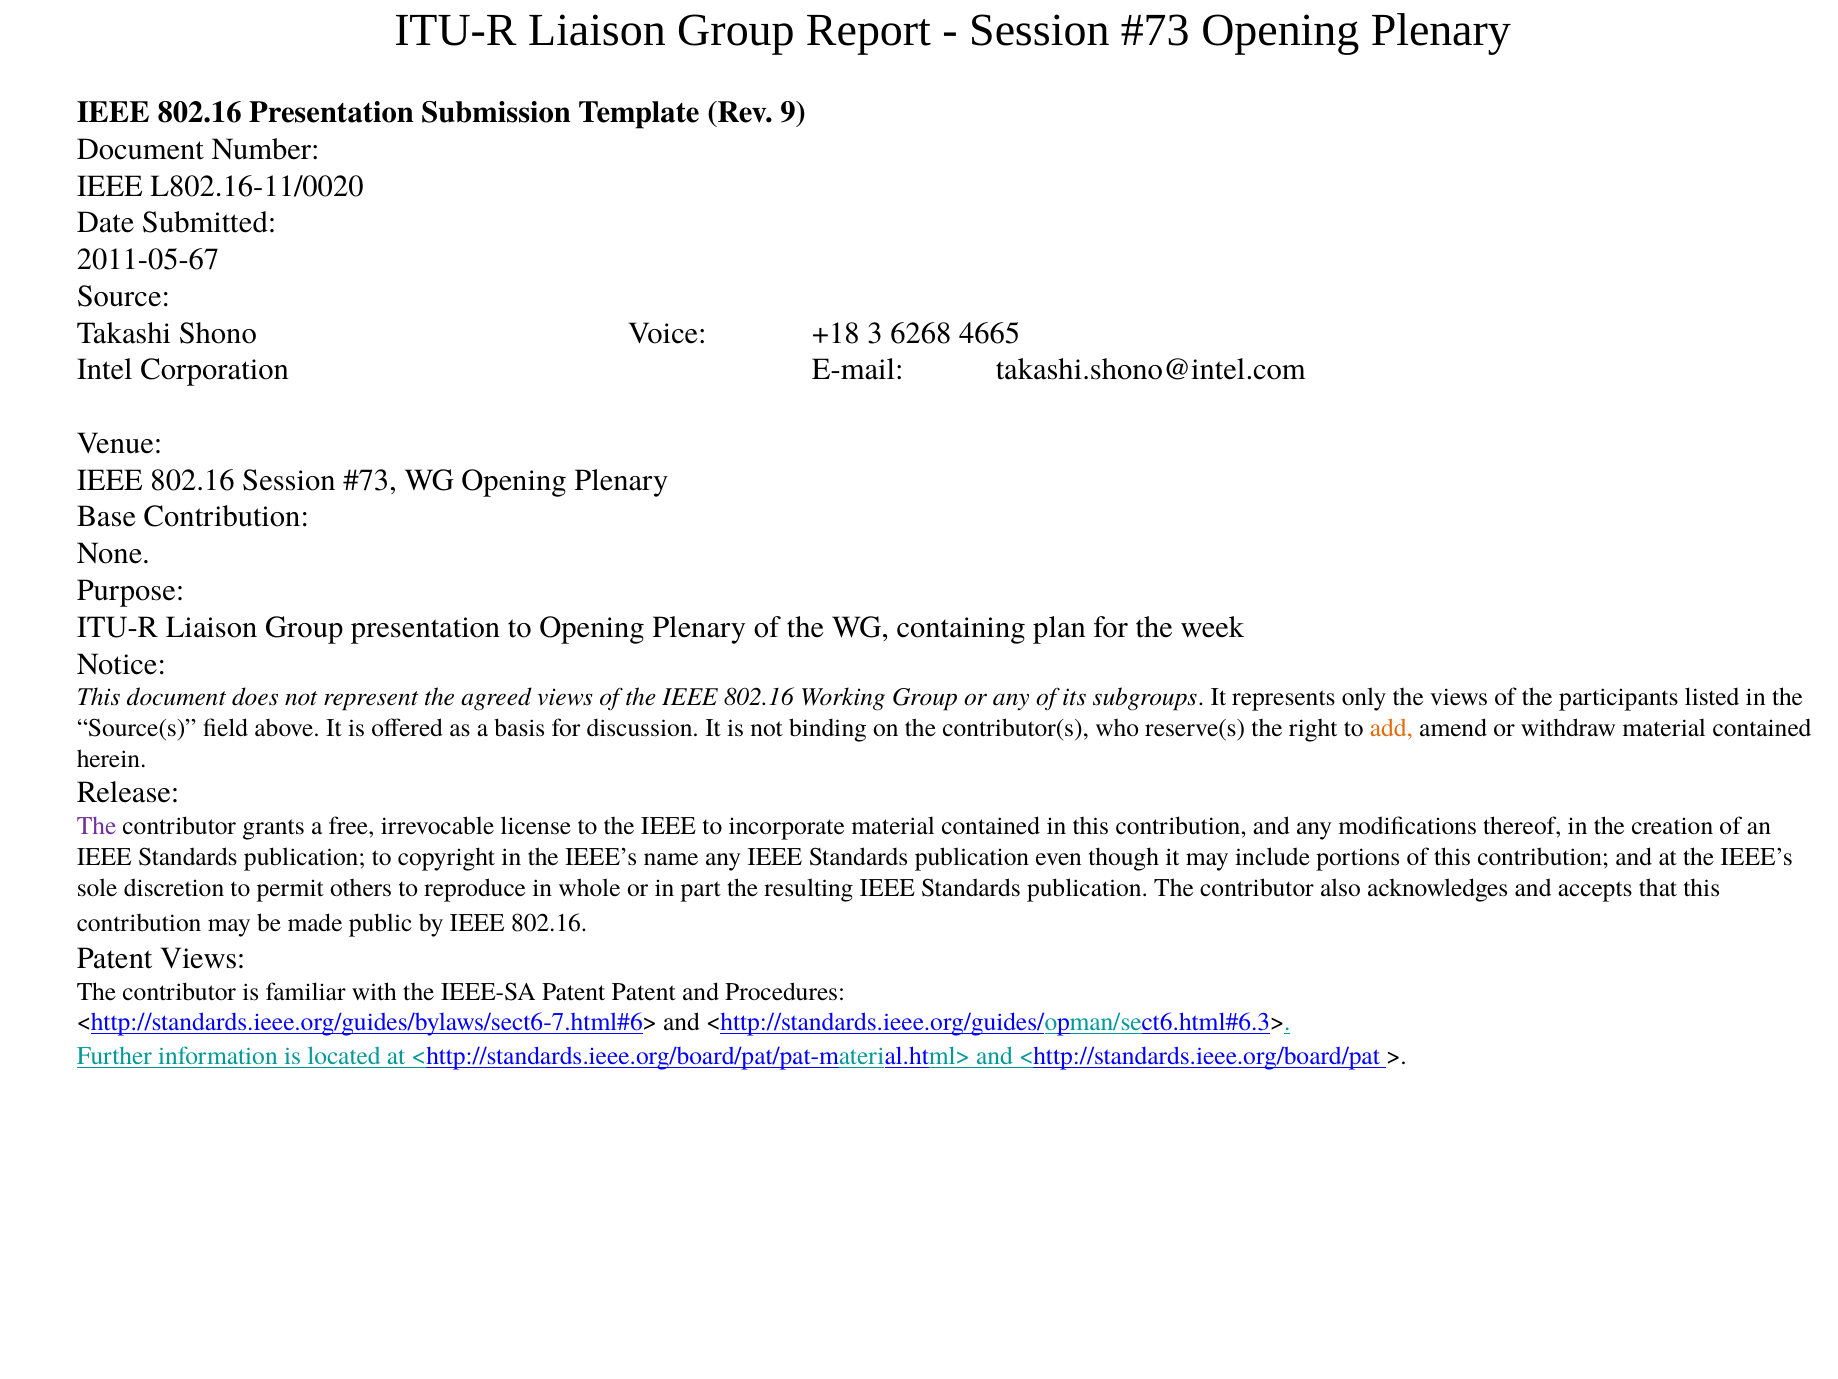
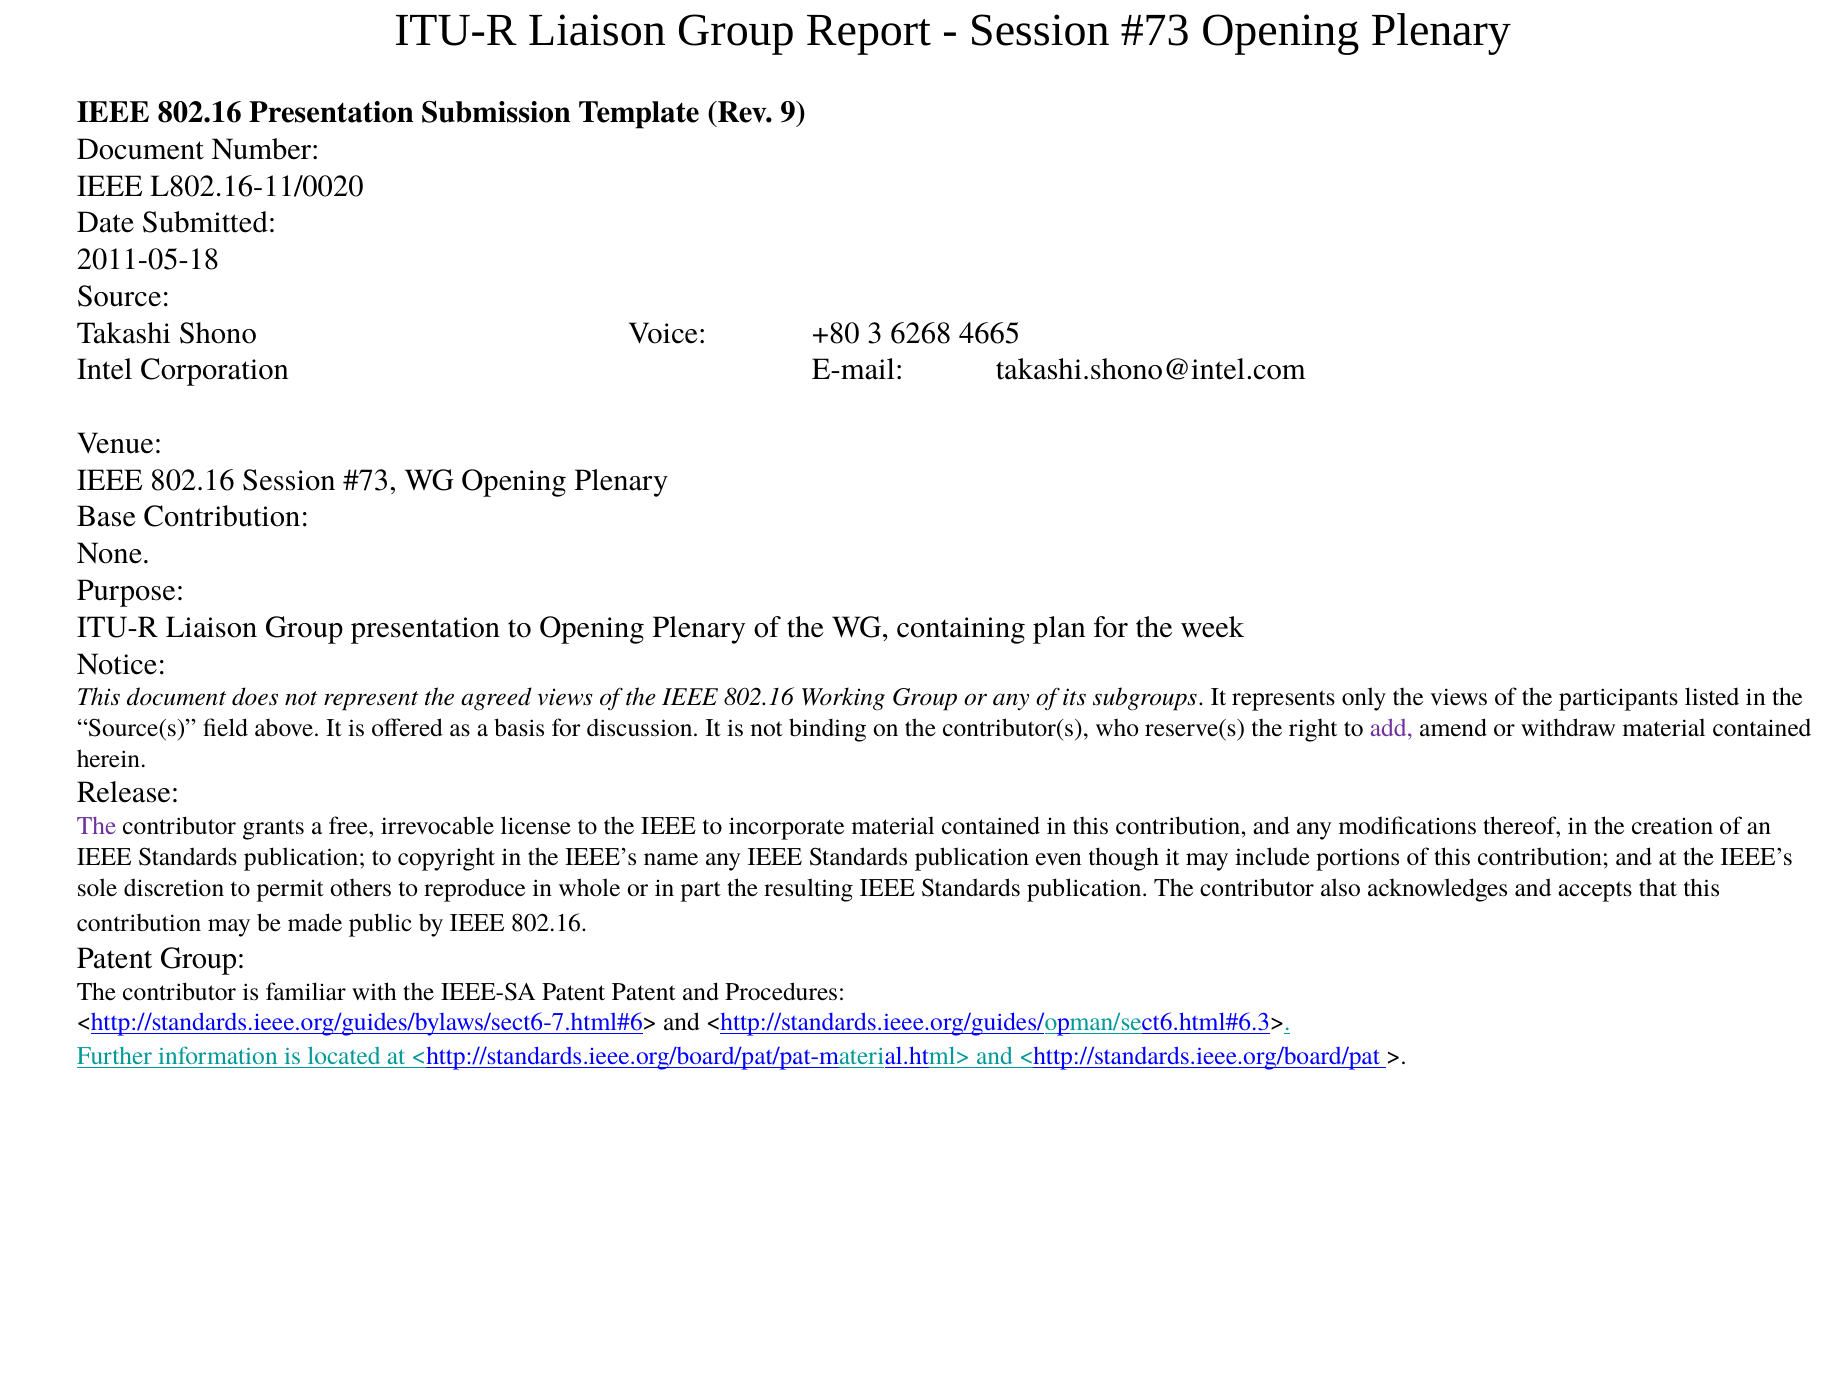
2011-05-67: 2011-05-67 -> 2011-05-18 (148, 259)
+18: +18 -> +80 (836, 333)
add colour: orange -> purple (1392, 728)
Patent Views: Views -> Group (203, 958)
